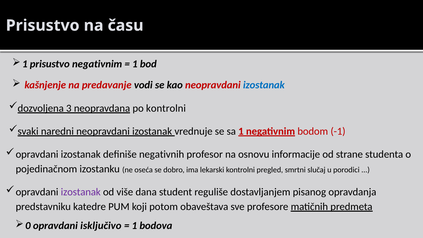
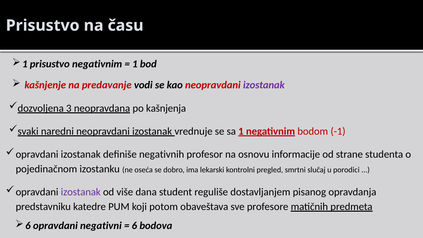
izostanak colour: blue -> purple (264, 85)
po kontrolni: kontrolni -> kašnjenja (166, 108)
0: 0 -> 6 (28, 226)
isključivo: isključivo -> negativni (101, 226)
1: 1 -> 6 (134, 226)
